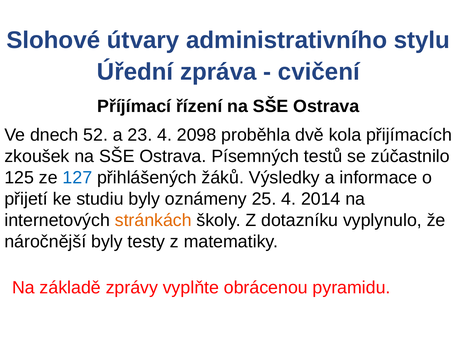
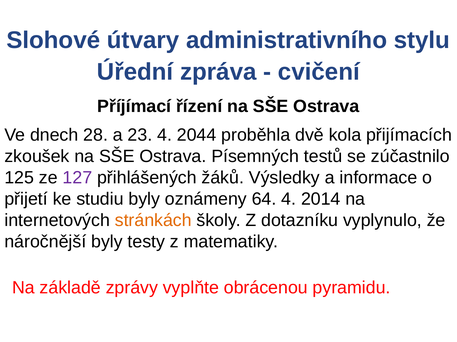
52: 52 -> 28 (96, 135)
2098: 2098 -> 2044 (197, 135)
127 colour: blue -> purple (77, 178)
25: 25 -> 64 (264, 199)
